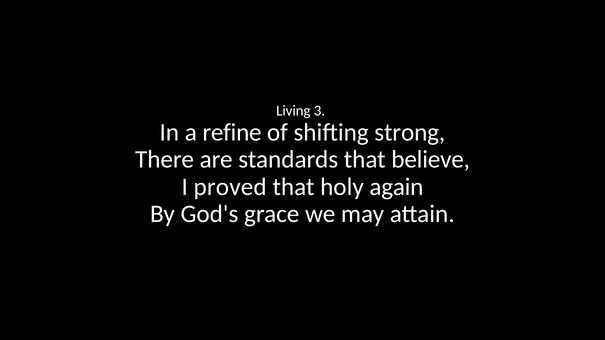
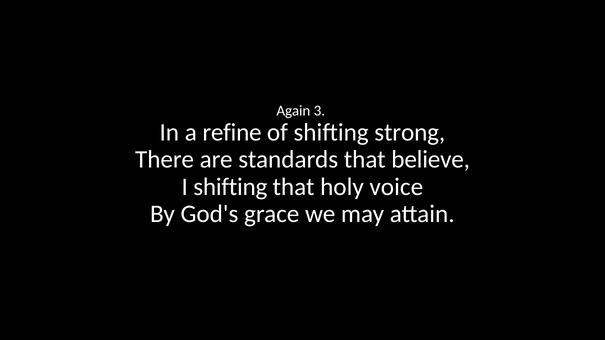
Living: Living -> Again (293, 111)
I proved: proved -> shifting (230, 187)
again: again -> voice (396, 187)
